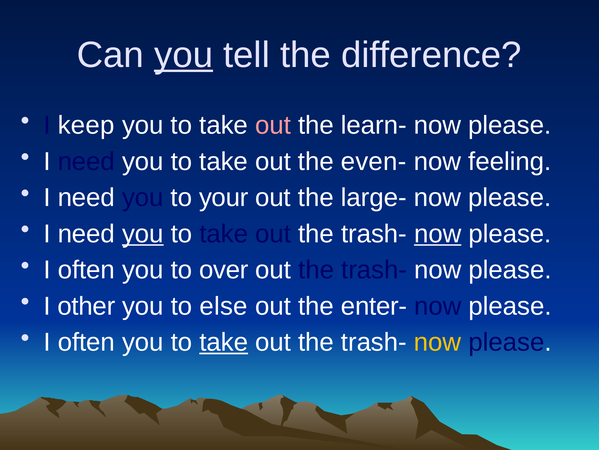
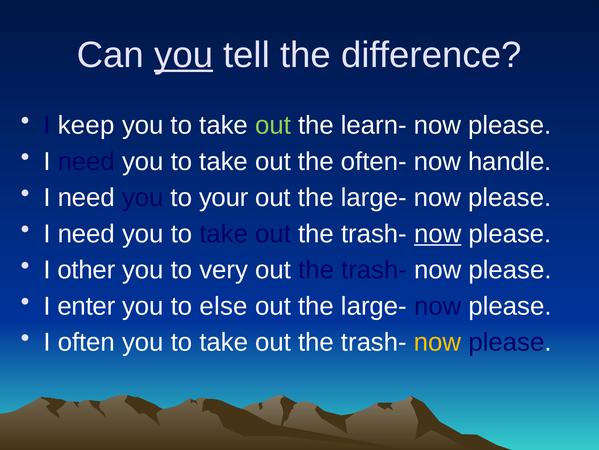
out colour: pink -> light green (273, 125)
even-: even- -> often- (374, 161)
feeling: feeling -> handle (510, 161)
you underline: present -> none (143, 233)
often: often -> other (86, 270)
over: over -> very (224, 270)
other: other -> enter (86, 306)
enter-: enter- -> large- (374, 306)
take underline: present -> none (224, 342)
